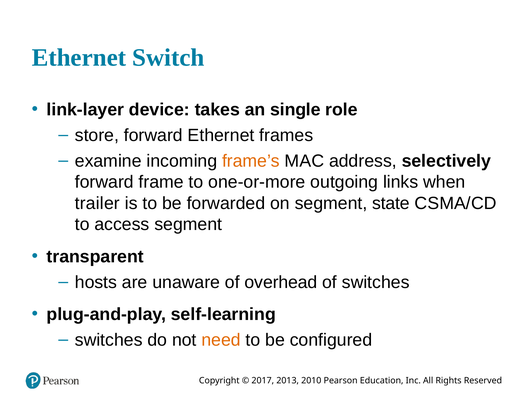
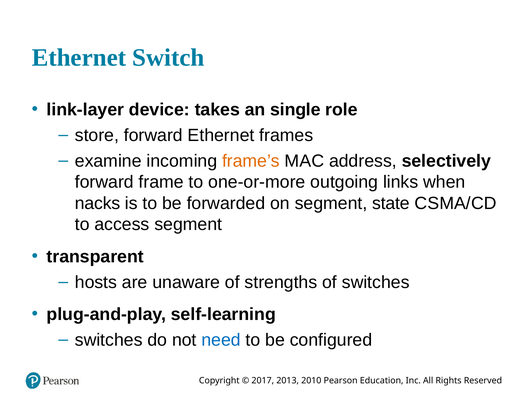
trailer: trailer -> nacks (98, 204)
overhead: overhead -> strengths (281, 283)
need colour: orange -> blue (221, 340)
